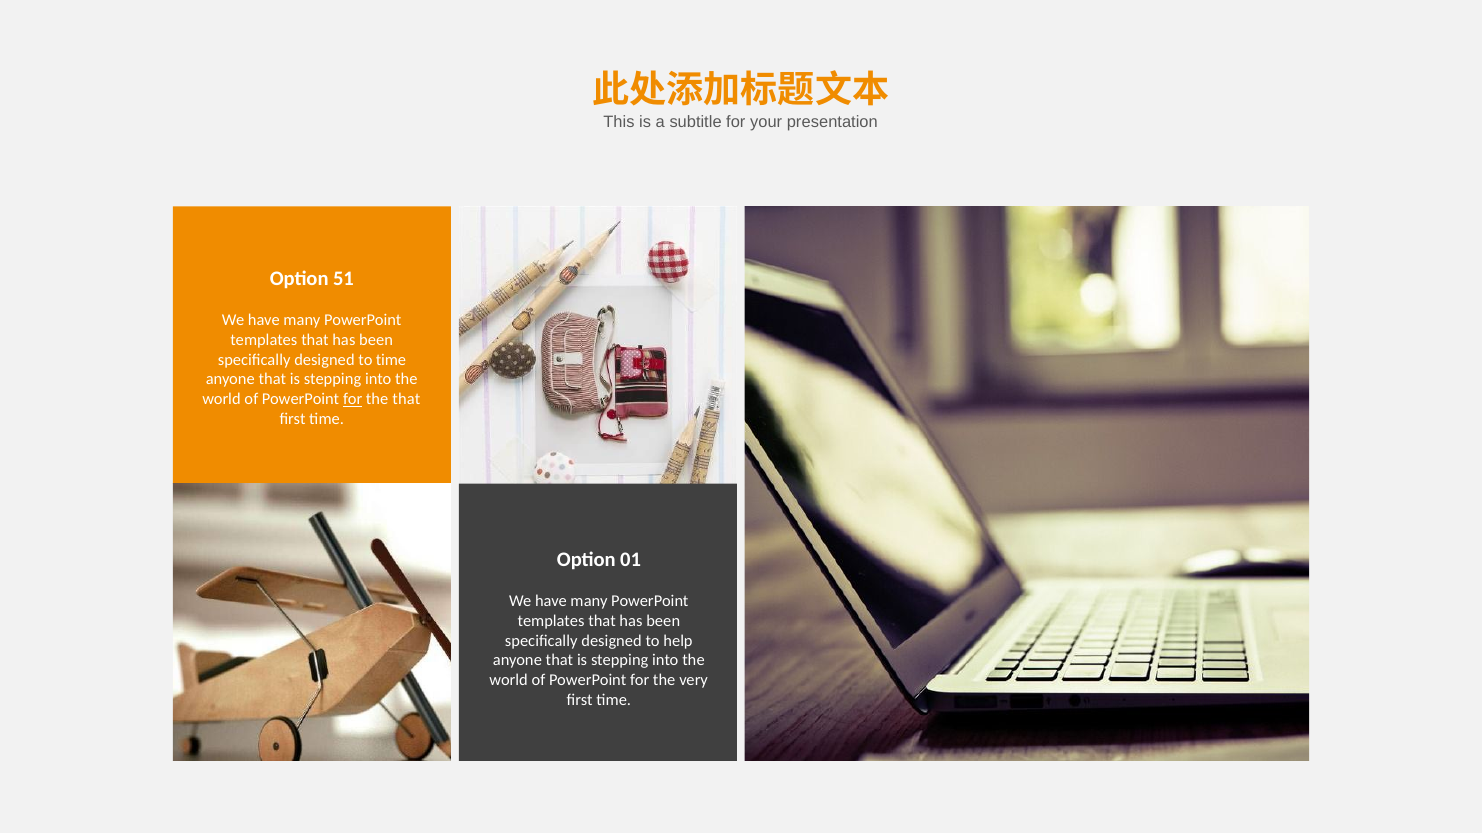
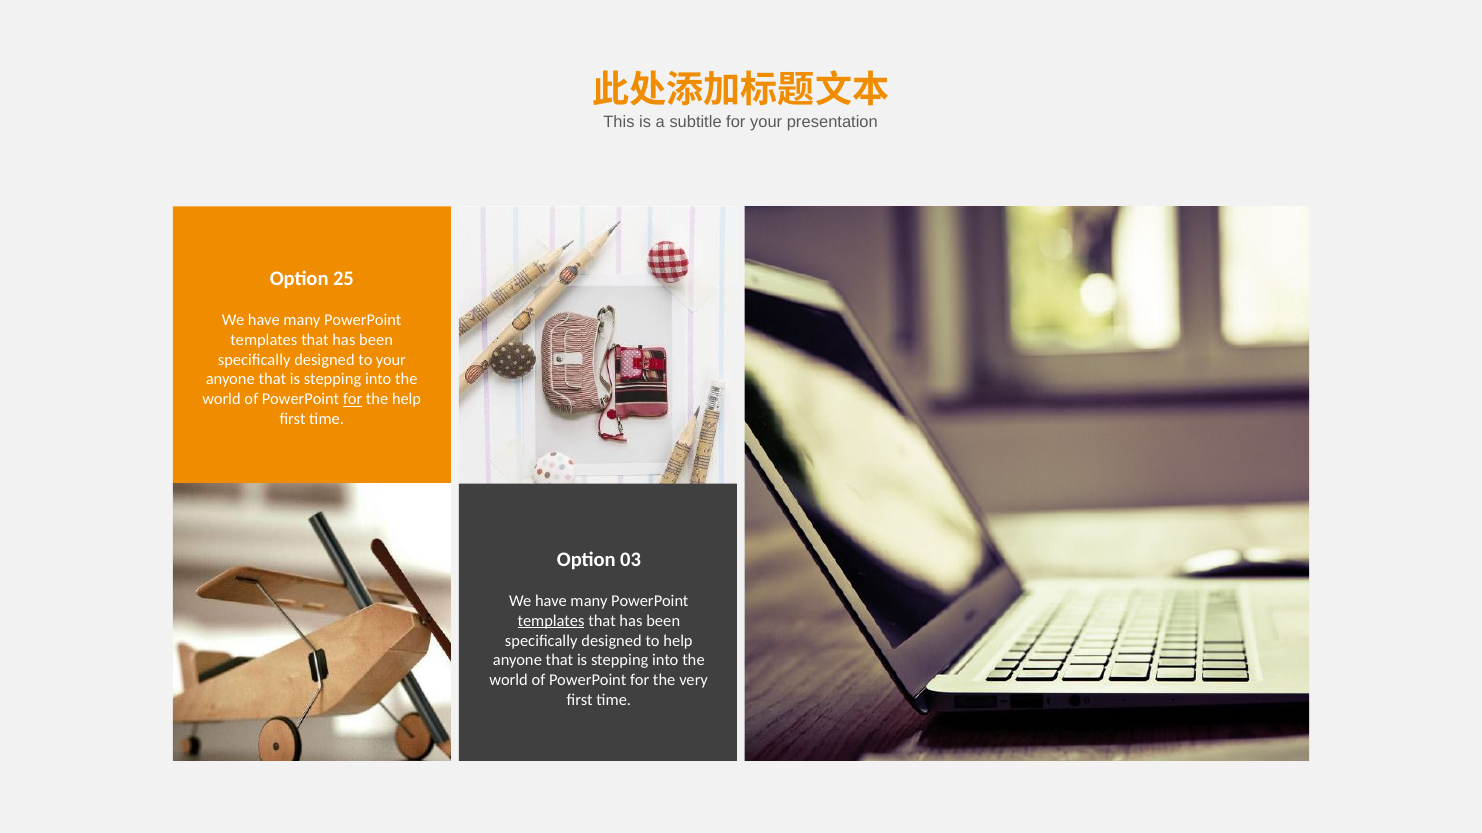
51: 51 -> 25 (343, 279)
to time: time -> your (391, 360)
the that: that -> help (407, 399)
01: 01 -> 03 (631, 560)
templates underline: none -> present (551, 621)
